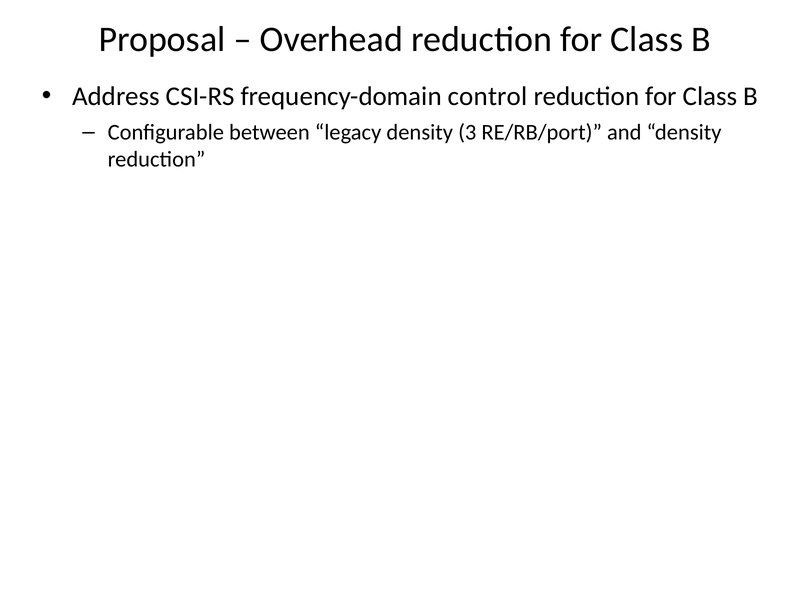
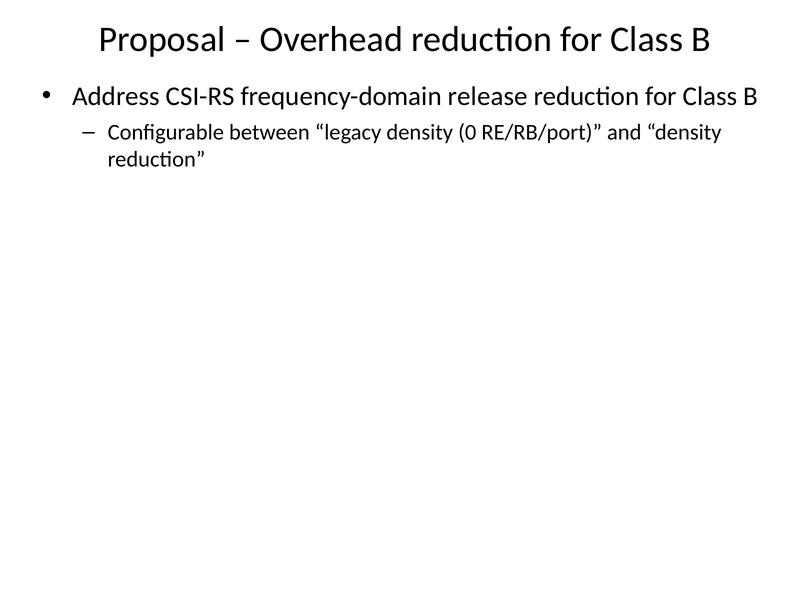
control: control -> release (488, 96)
3: 3 -> 0 (467, 133)
